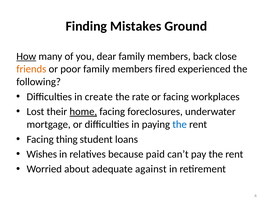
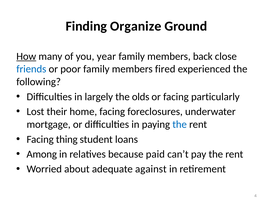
Mistakes: Mistakes -> Organize (136, 26)
dear: dear -> year (106, 56)
friends colour: orange -> blue (31, 69)
create: create -> largely (99, 97)
rate: rate -> olds (141, 97)
workplaces: workplaces -> particularly (215, 97)
home underline: present -> none (83, 111)
Wishes: Wishes -> Among (42, 154)
